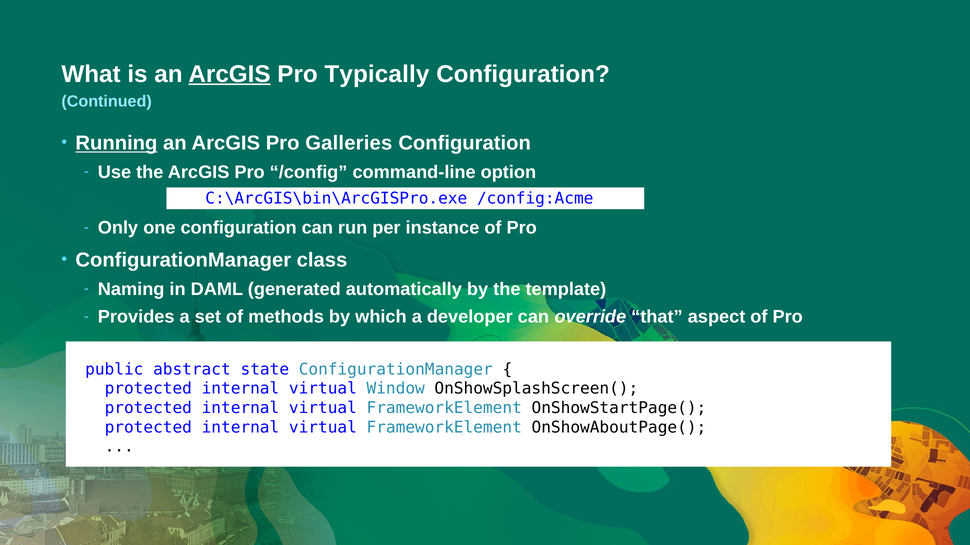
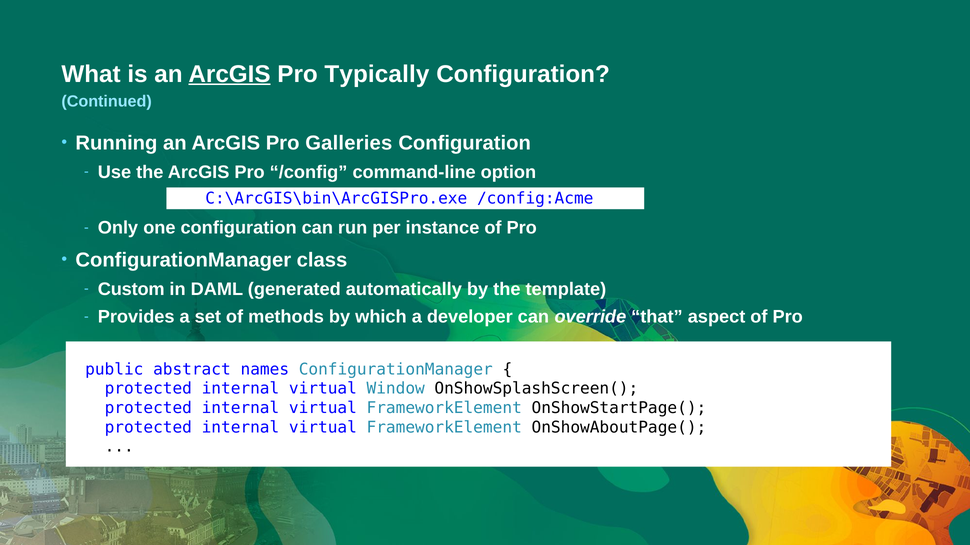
Running underline: present -> none (116, 143)
Naming: Naming -> Custom (131, 289)
state: state -> names (265, 370)
